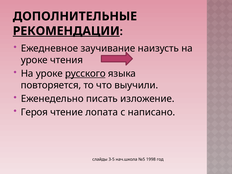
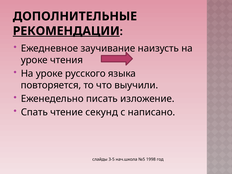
русского underline: present -> none (85, 74)
Героя: Героя -> Спать (34, 112)
лопата: лопата -> секунд (102, 112)
